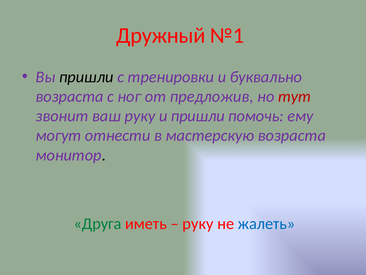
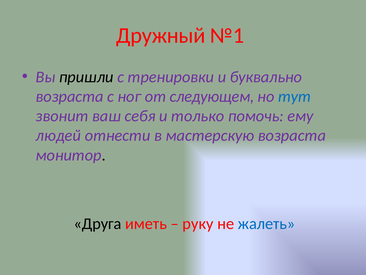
предложив: предложив -> следующем (212, 96)
тут colour: red -> blue (295, 96)
ваш руку: руку -> себя (140, 116)
и пришли: пришли -> только (198, 116)
могут: могут -> людей (58, 135)
Друга colour: green -> black (98, 223)
